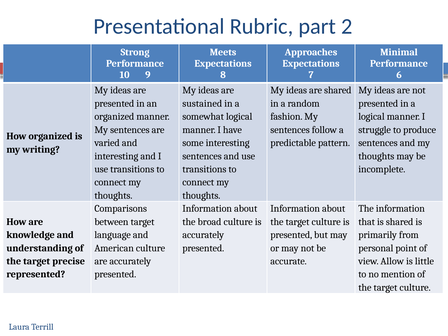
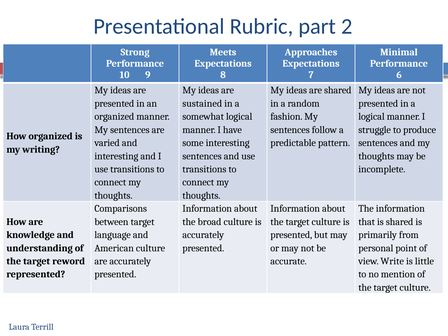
precise: precise -> reword (69, 261)
Allow: Allow -> Write (392, 261)
